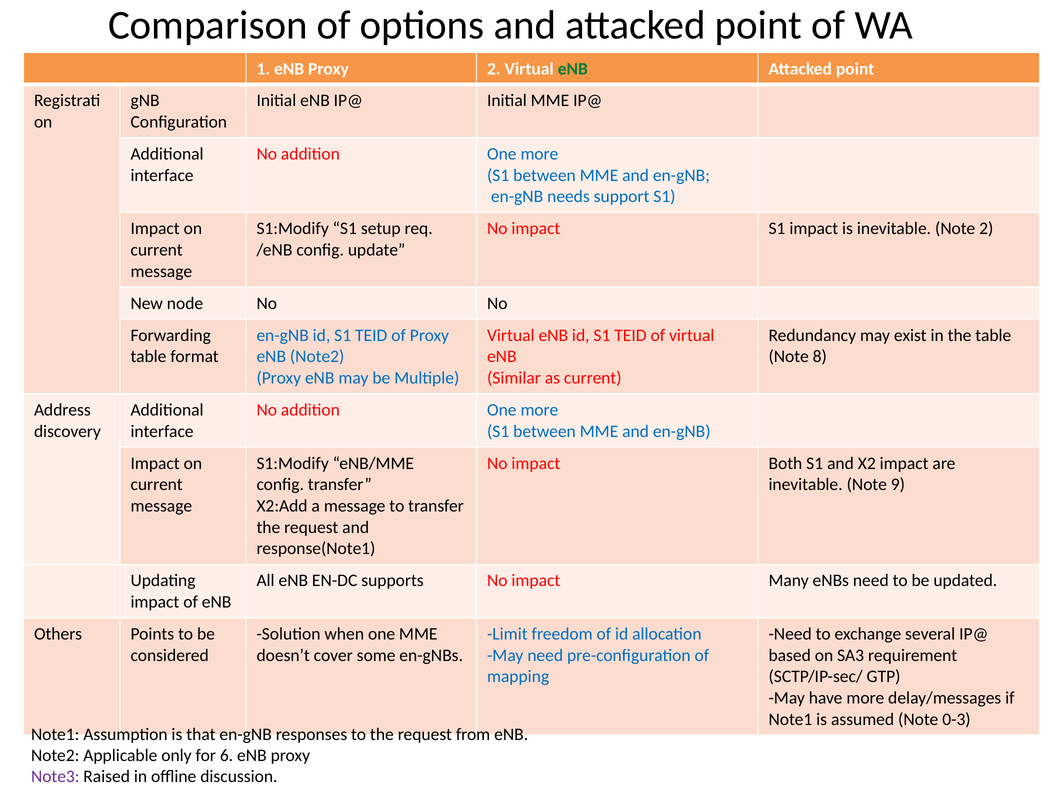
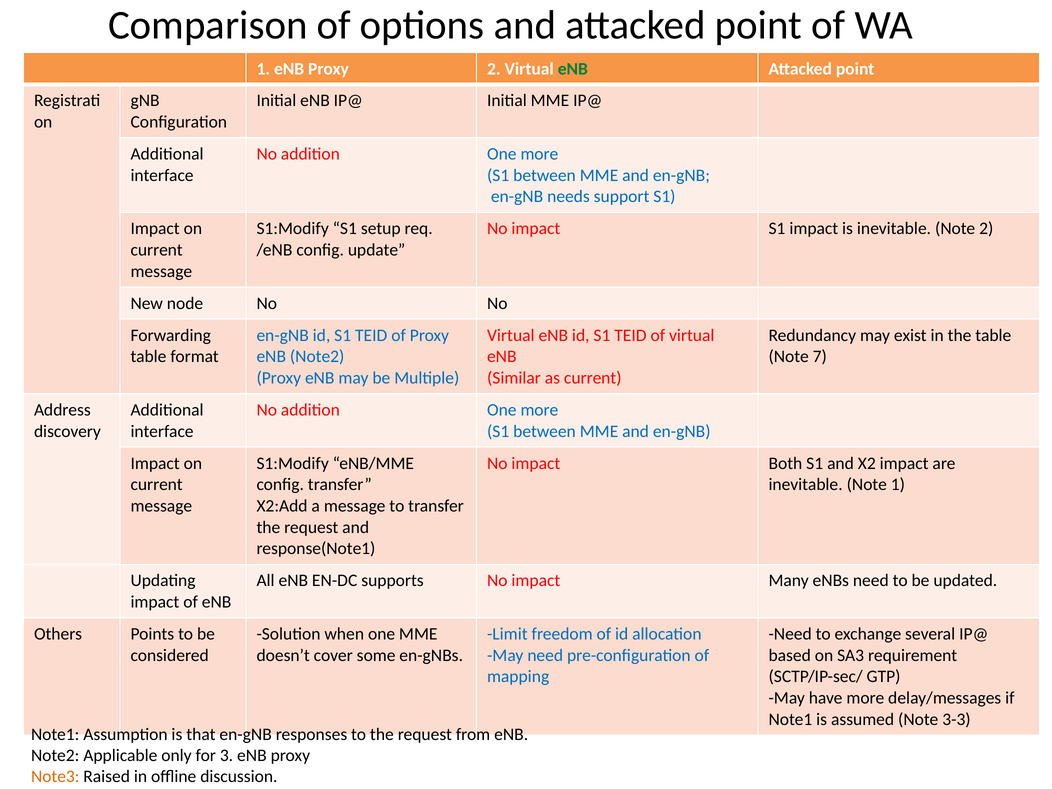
8: 8 -> 7 (820, 357)
Note 9: 9 -> 1 (898, 485)
0-3: 0-3 -> 3-3 (956, 719)
6: 6 -> 3 (227, 756)
Note3 colour: purple -> orange (55, 777)
